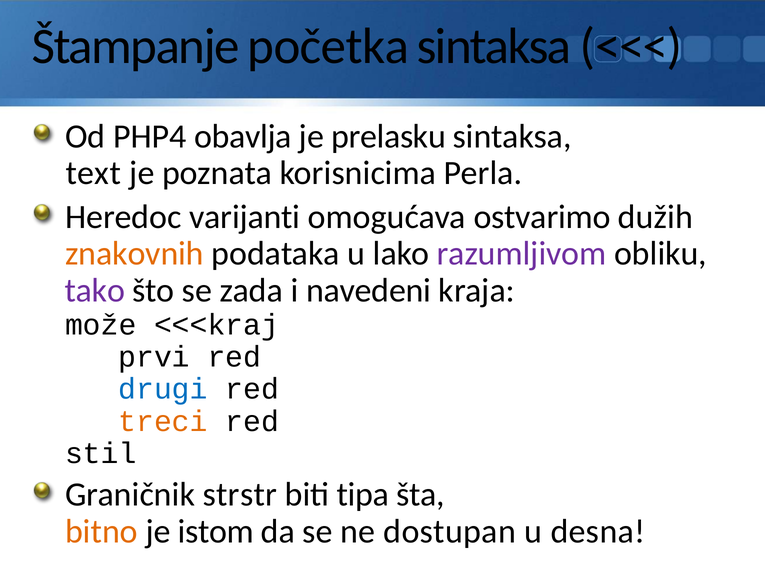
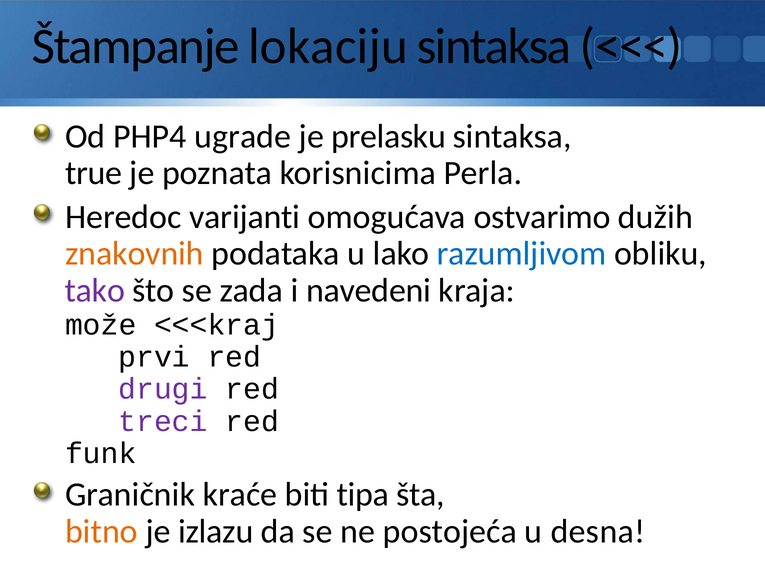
početka: početka -> lokaciju (328, 46)
obavlja: obavlja -> ugrade (243, 136)
text: text -> true (94, 173)
razumljivom colour: purple -> blue (522, 253)
drugi colour: blue -> purple (163, 389)
treci colour: orange -> purple (163, 421)
stil: stil -> funk (101, 453)
strstr: strstr -> kraće (240, 494)
istom: istom -> izlazu (216, 531)
dostupan: dostupan -> postojeća (450, 531)
